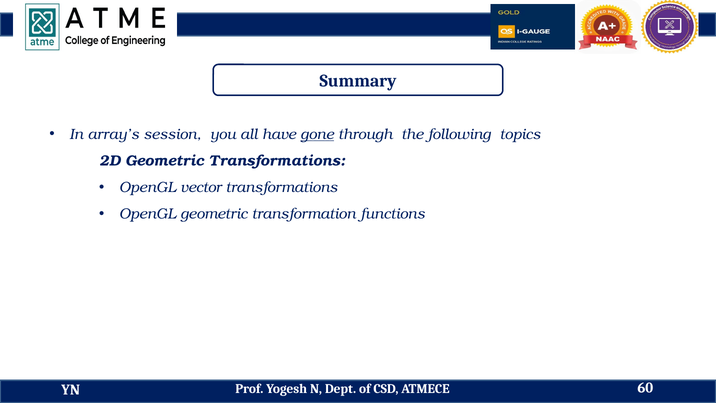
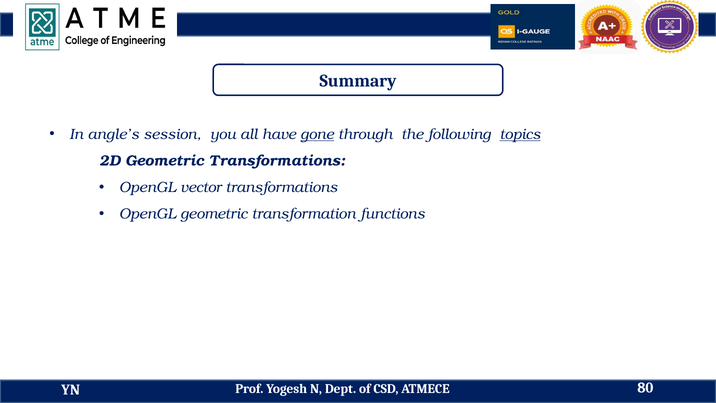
array’s: array’s -> angle’s (113, 134)
topics underline: none -> present (520, 134)
60: 60 -> 80 (645, 388)
